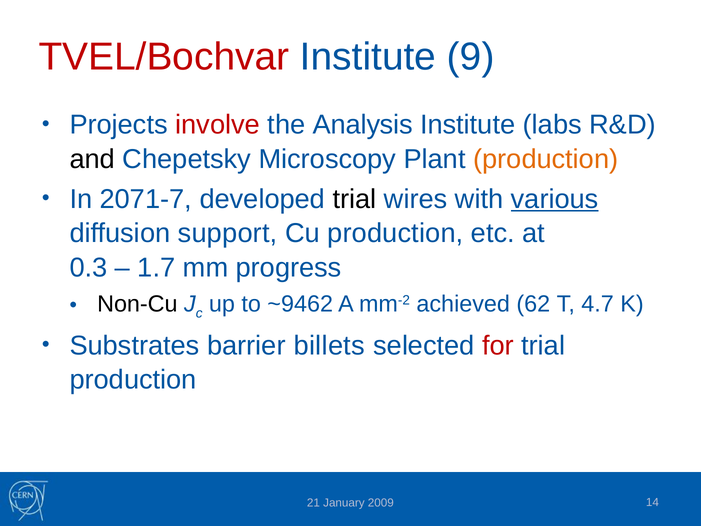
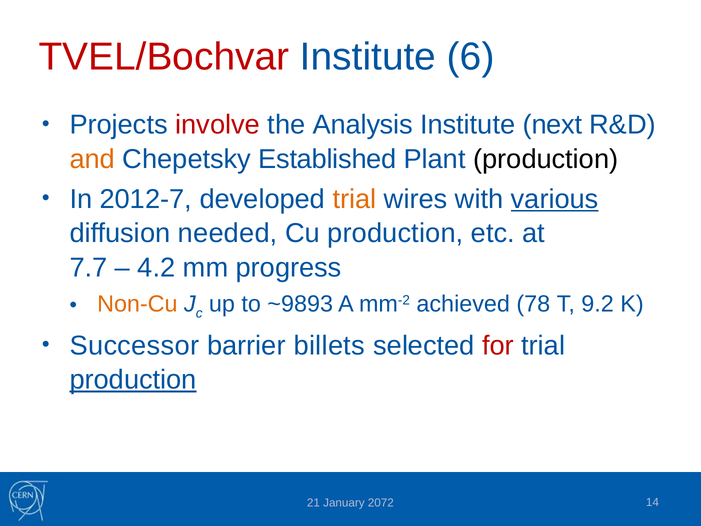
9: 9 -> 6 (471, 57)
labs: labs -> next (552, 125)
and colour: black -> orange (92, 159)
Microscopy: Microscopy -> Established (327, 159)
production colour: orange -> black (546, 159)
2071-7: 2071-7 -> 2012-7 (146, 199)
trial colour: black -> orange (355, 199)
support: support -> needed (228, 233)
0.3: 0.3 -> 7.7 (88, 267)
1.7: 1.7 -> 4.2 (156, 267)
Non-Cu colour: black -> orange (137, 304)
~9462: ~9462 -> ~9893 (300, 304)
62: 62 -> 78 (533, 304)
4.7: 4.7 -> 9.2 (598, 304)
Substrates: Substrates -> Successor (134, 345)
production underline: none -> present (133, 380)
2009: 2009 -> 2072 (381, 503)
